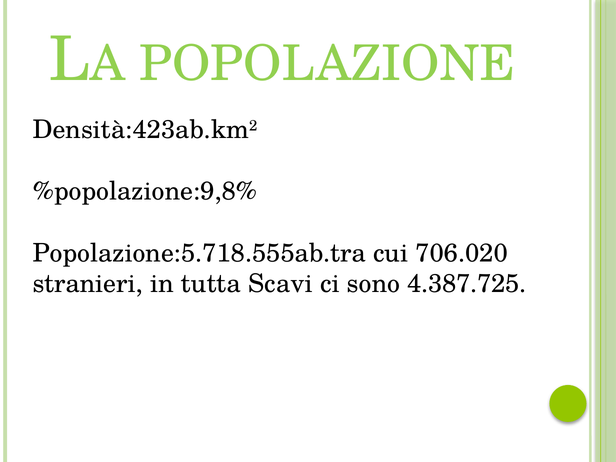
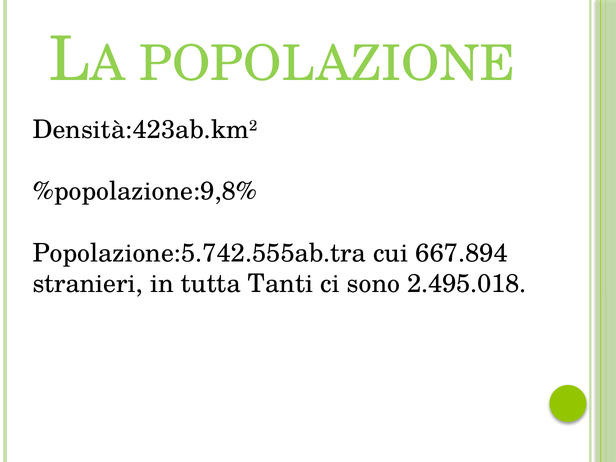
Popolazione:5.718.555ab.tra: Popolazione:5.718.555ab.tra -> Popolazione:5.742.555ab.tra (199, 253)
706.020: 706.020 -> 667.894 (462, 253)
Scavi: Scavi -> Tanti (281, 284)
4.387.725: 4.387.725 -> 2.495.018 (467, 284)
